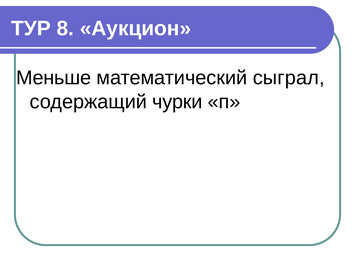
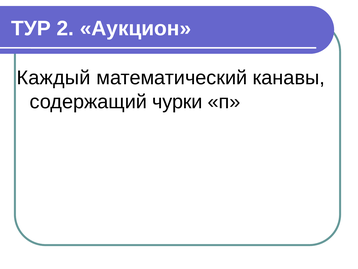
8: 8 -> 2 (65, 28)
Меньше: Меньше -> Каждый (53, 78)
сыграл: сыграл -> канавы (289, 78)
